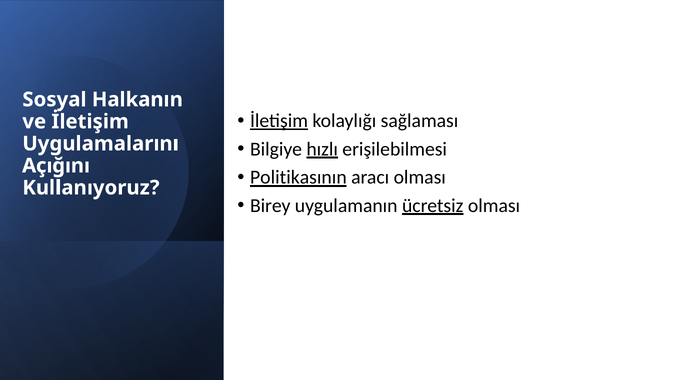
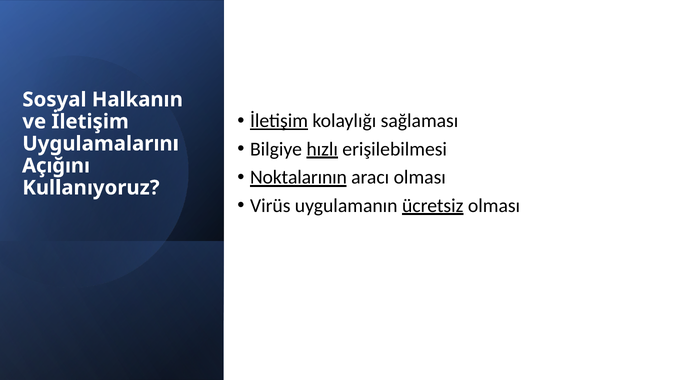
Politikasının: Politikasının -> Noktalarının (298, 177)
Birey: Birey -> Virüs (270, 206)
